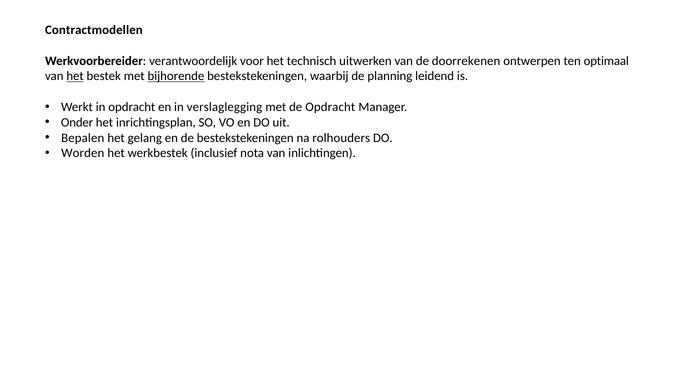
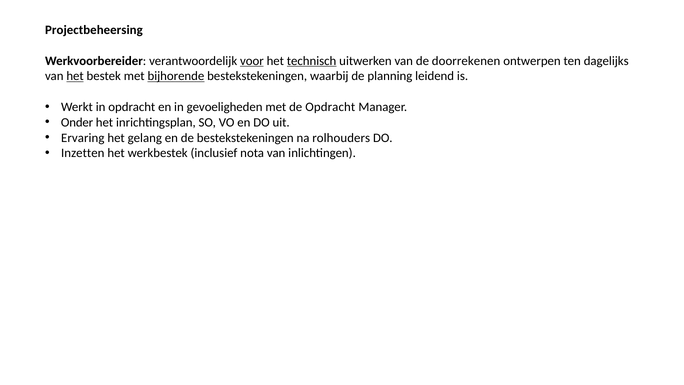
Contractmodellen: Contractmodellen -> Projectbeheersing (94, 30)
voor underline: none -> present (252, 61)
technisch underline: none -> present (312, 61)
optimaal: optimaal -> dagelijks (606, 61)
verslaglegging: verslaglegging -> gevoeligheden (225, 107)
Bepalen: Bepalen -> Ervaring (83, 138)
Worden: Worden -> Inzetten (83, 153)
